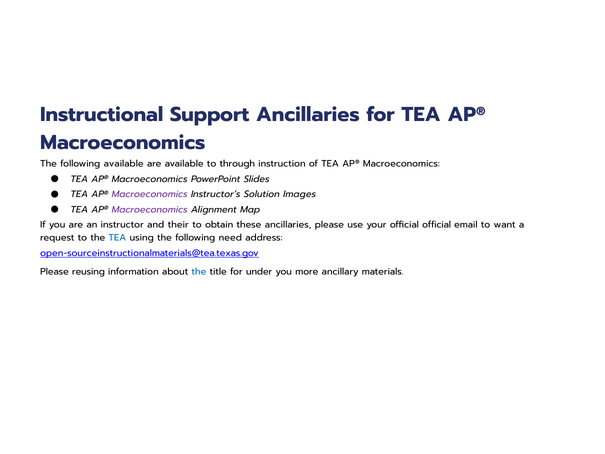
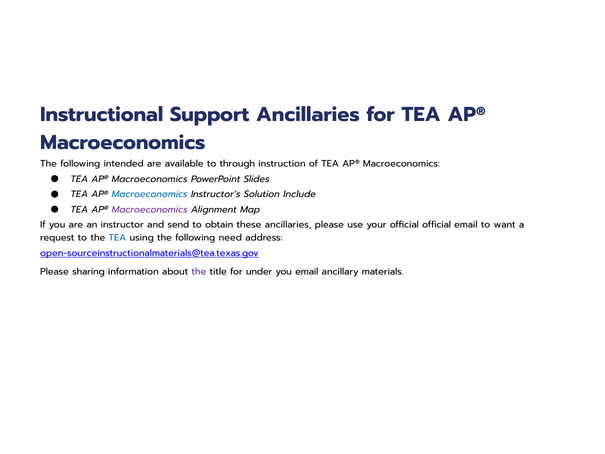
following available: available -> intended (124, 164)
Macroeconomics colour: purple -> blue (150, 194)
Images: Images -> Include (300, 194)
their: their -> send (178, 225)
reusing: reusing -> sharing (88, 271)
the colour: blue -> purple (199, 271)
you more: more -> email (307, 271)
